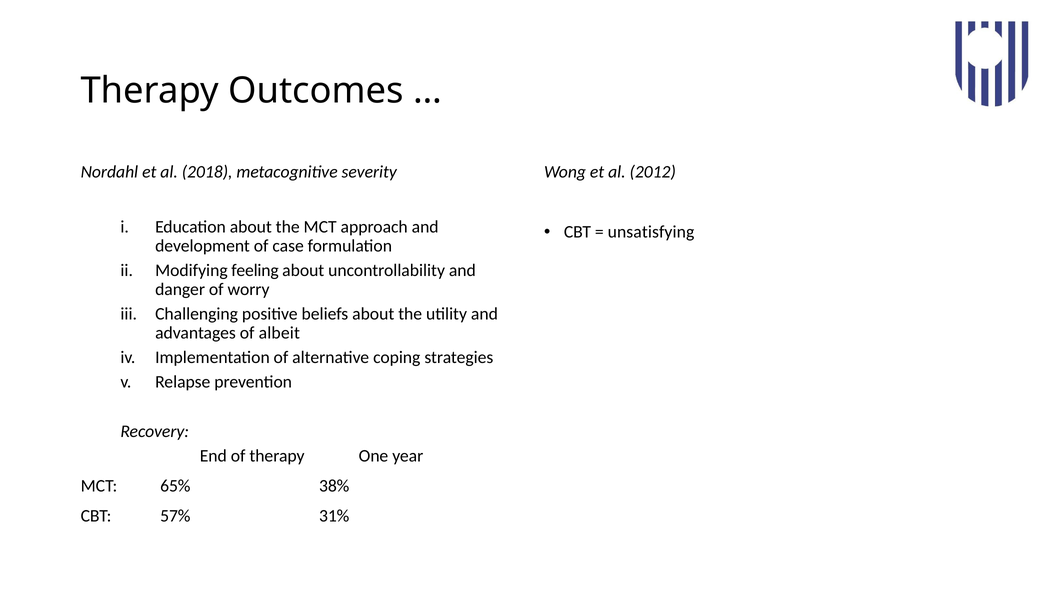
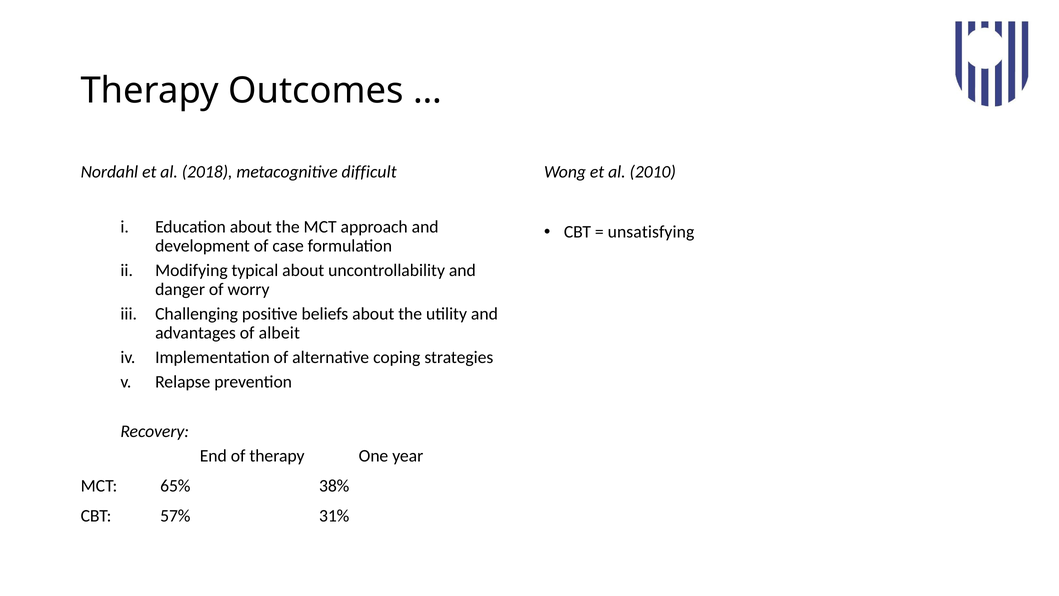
severity: severity -> difficult (369, 172)
2012: 2012 -> 2010 (653, 172)
feeling: feeling -> typical (255, 270)
